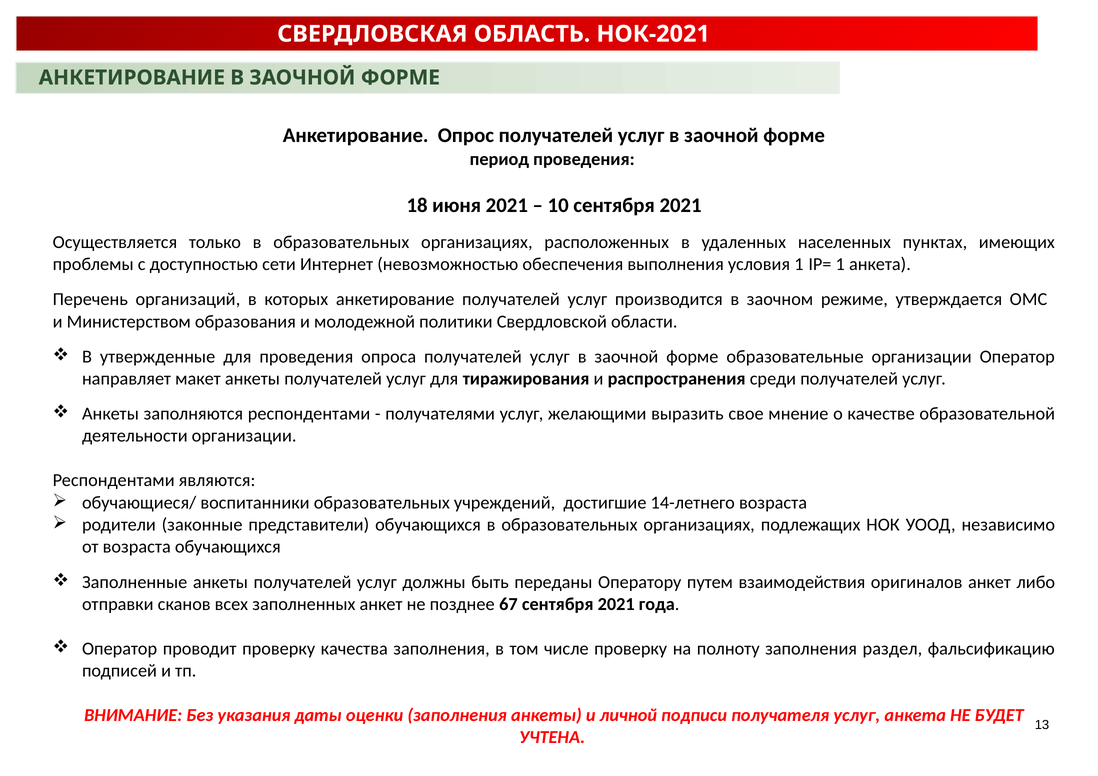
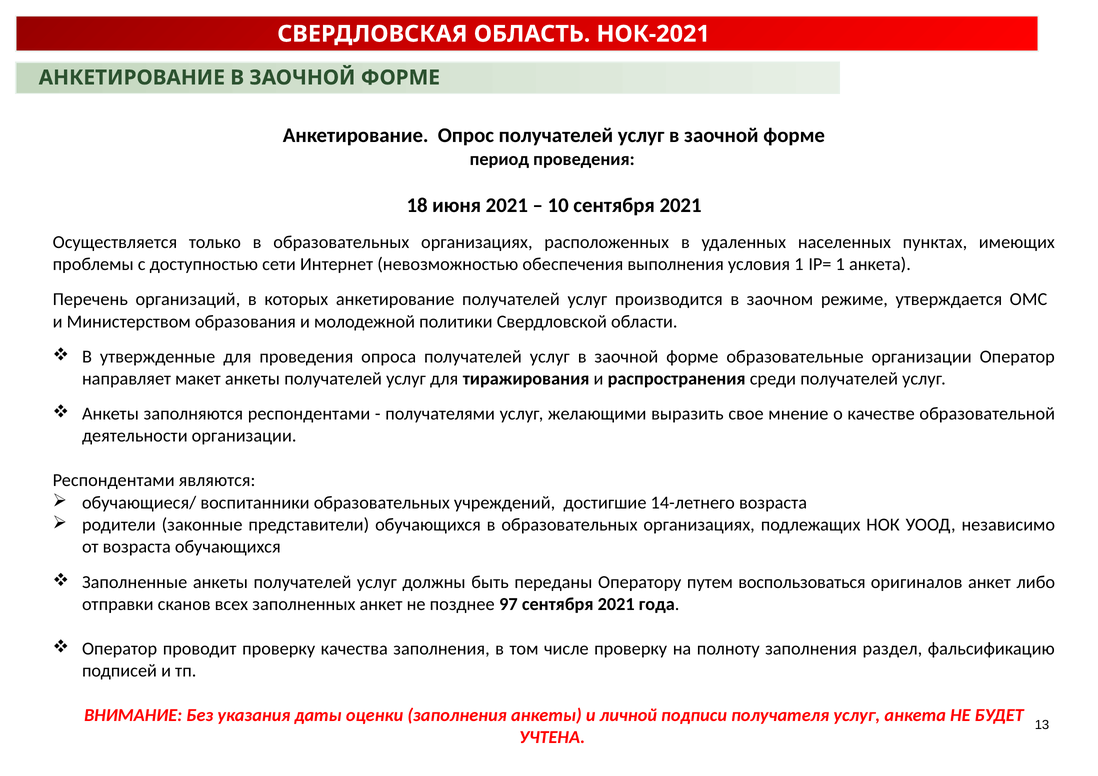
взаимодействия: взаимодействия -> воспользоваться (802, 582)
67: 67 -> 97 (508, 605)
